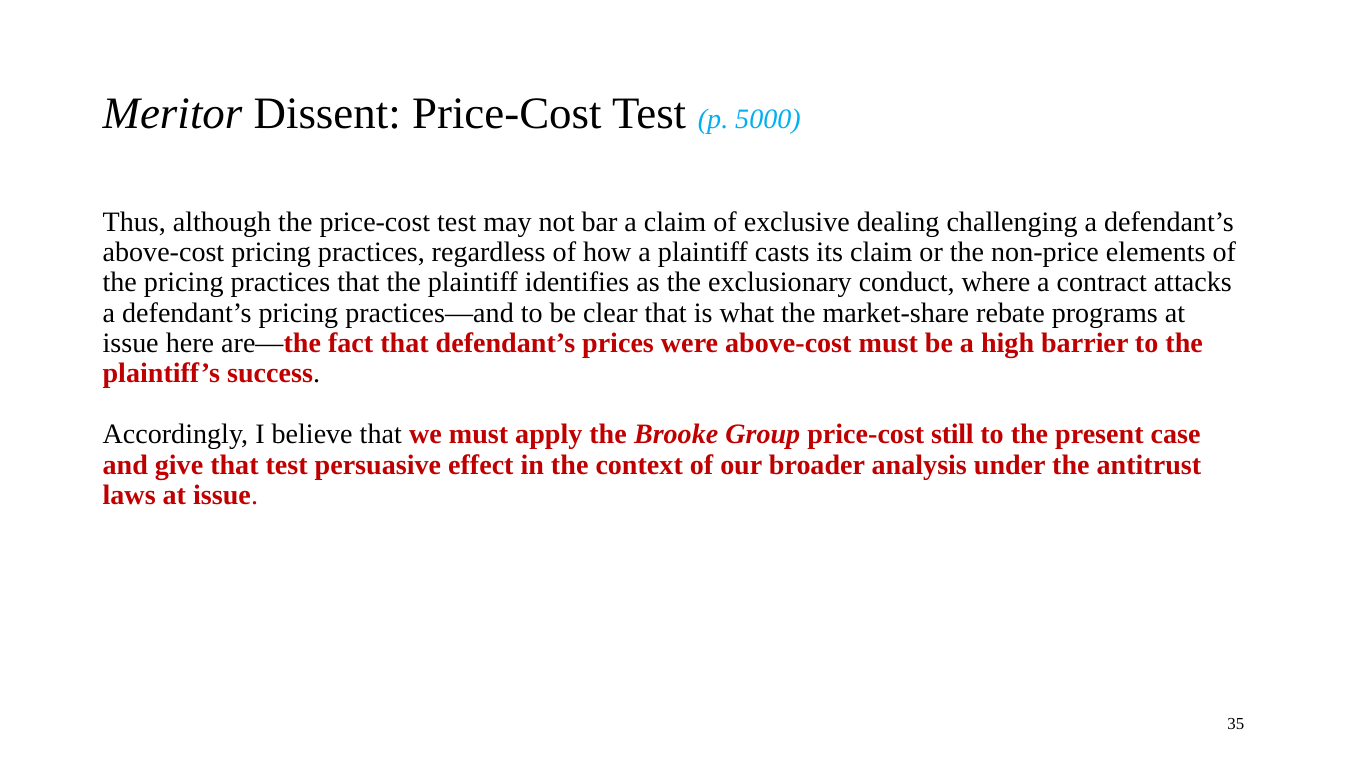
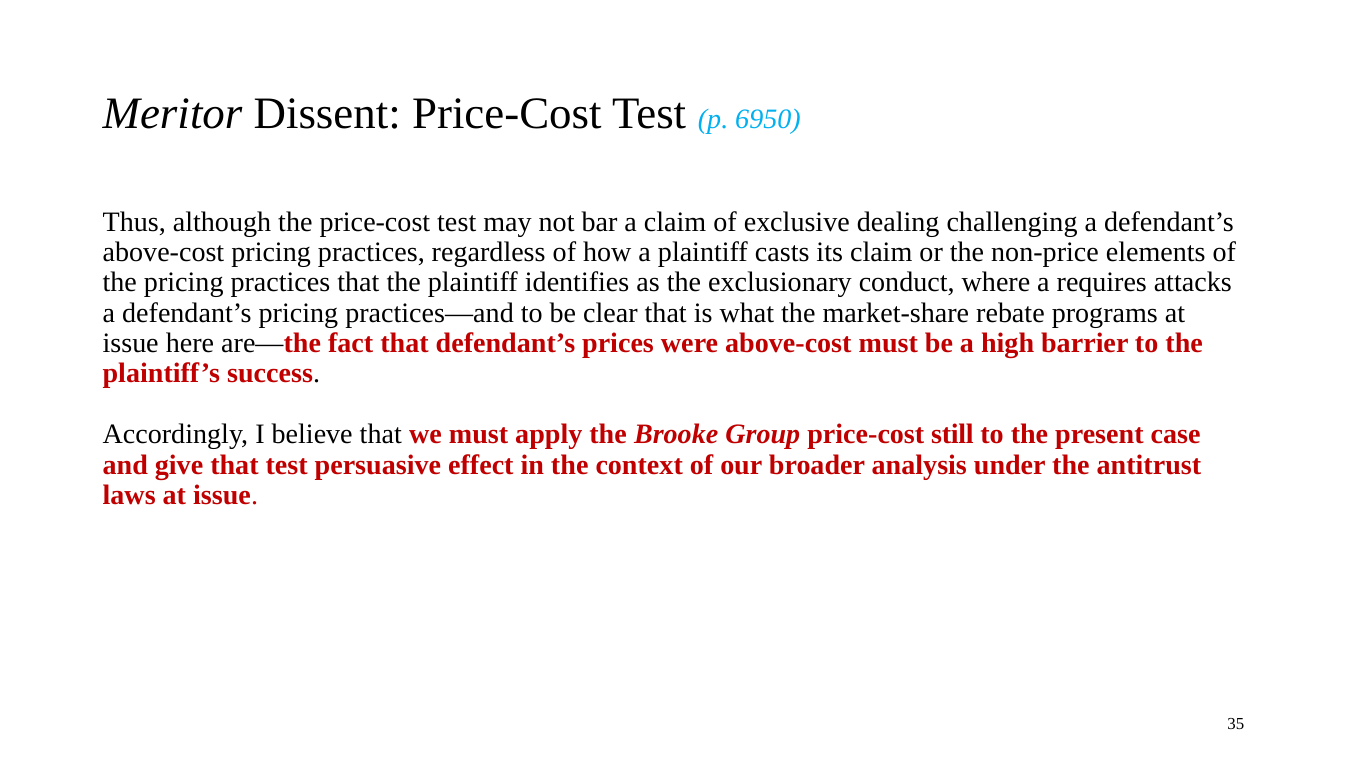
5000: 5000 -> 6950 (768, 119)
contract: contract -> requires (1102, 282)
